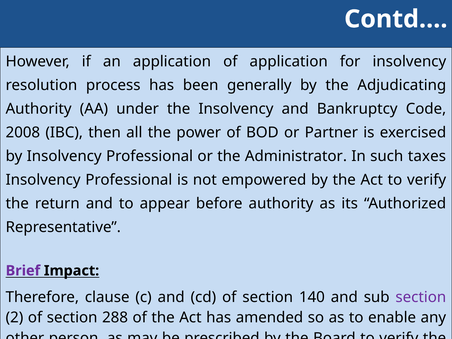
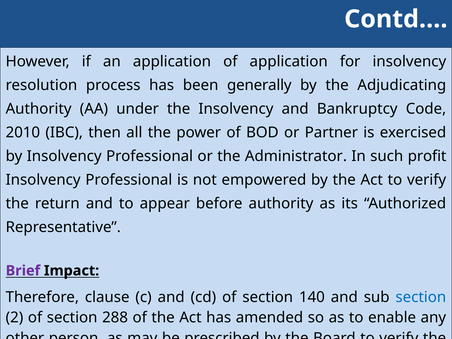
2008: 2008 -> 2010 (23, 132)
taxes: taxes -> profit (427, 156)
section colour: purple -> blue (421, 297)
